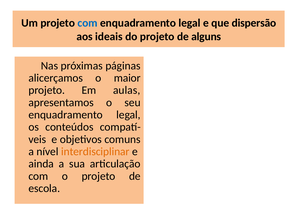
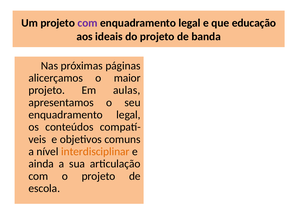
com colour: blue -> purple (88, 23)
dispersão: dispersão -> educação (254, 23)
alguns: alguns -> banda (206, 36)
